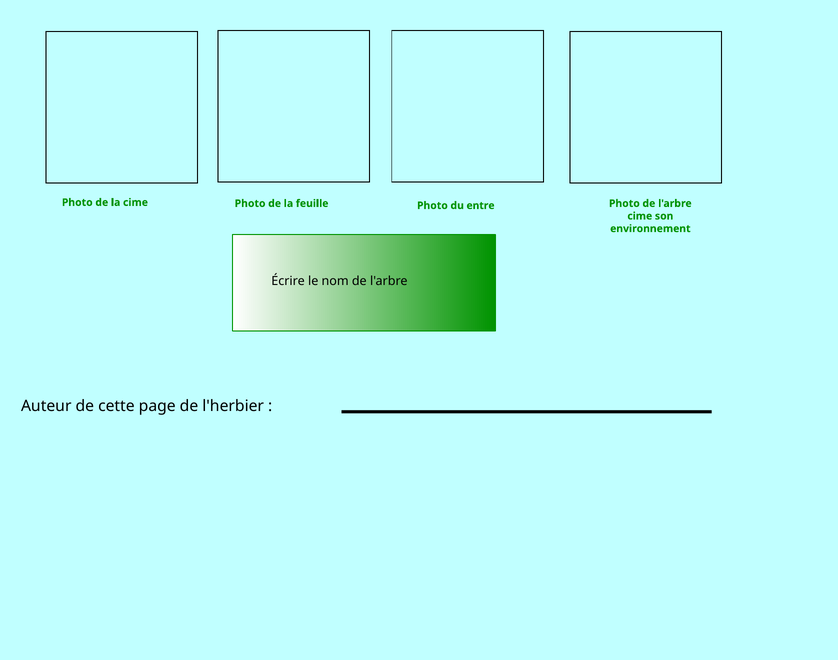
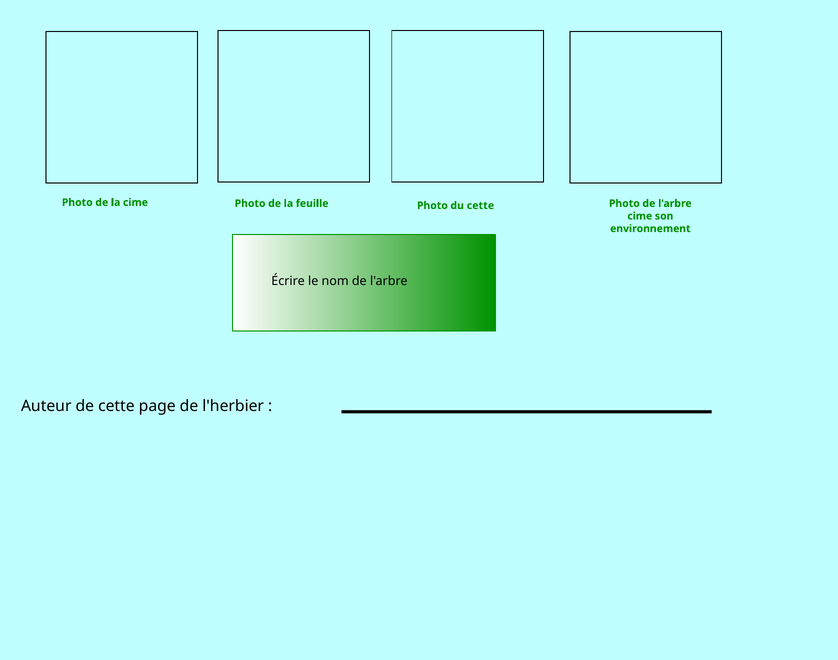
du entre: entre -> cette (480, 206)
